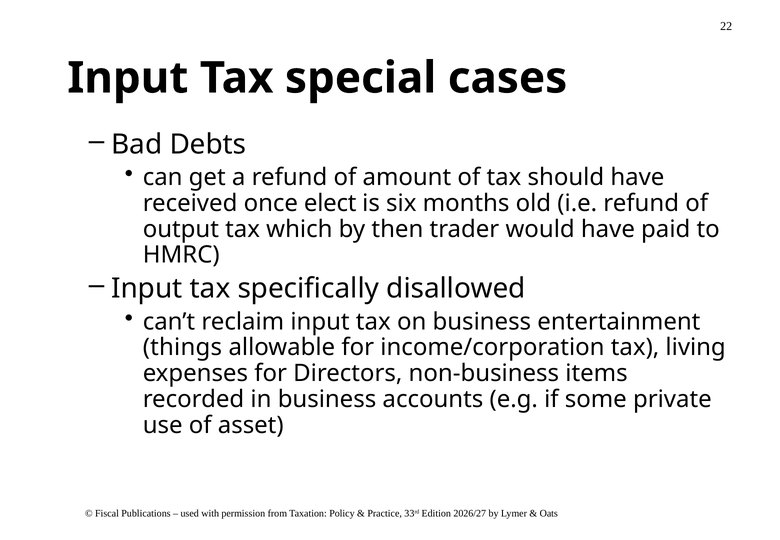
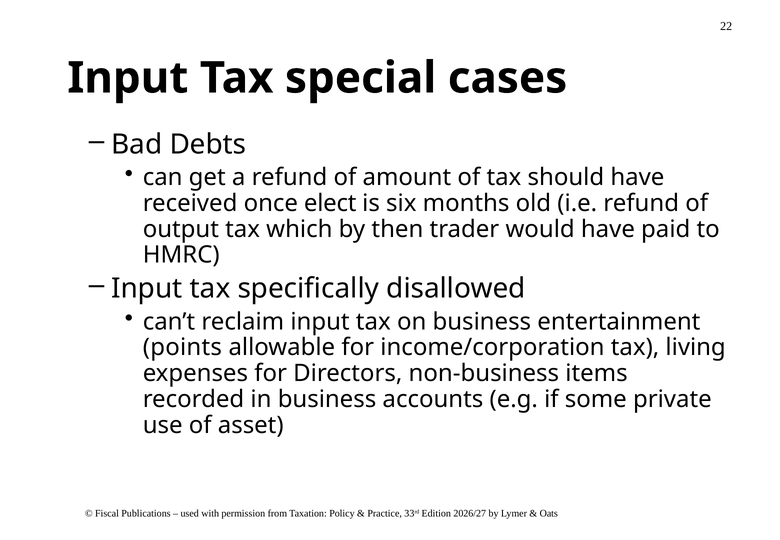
things: things -> points (182, 348)
